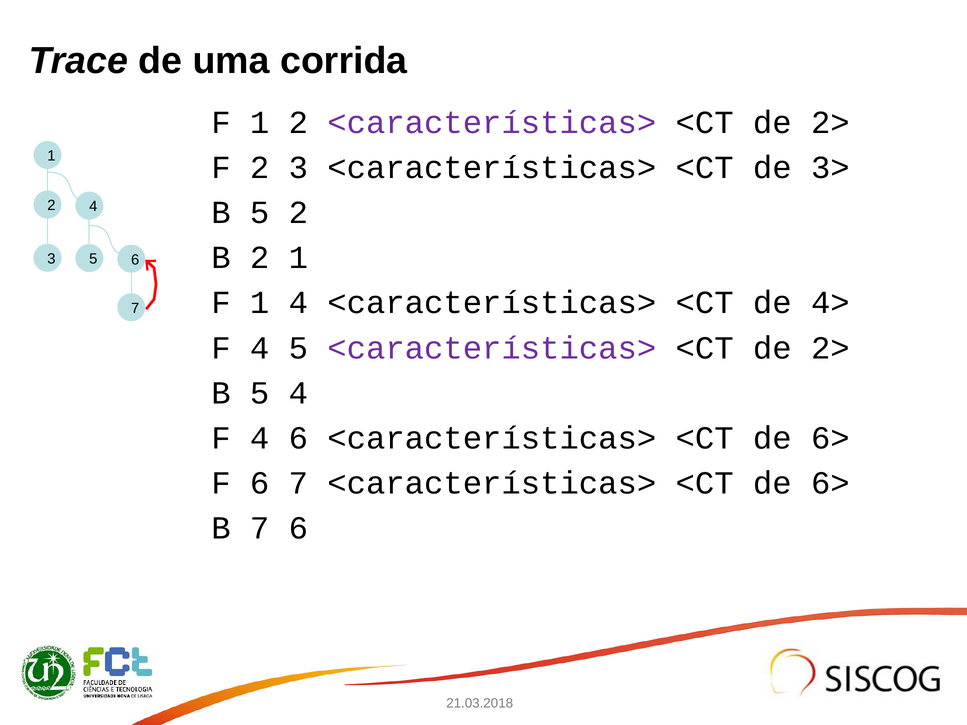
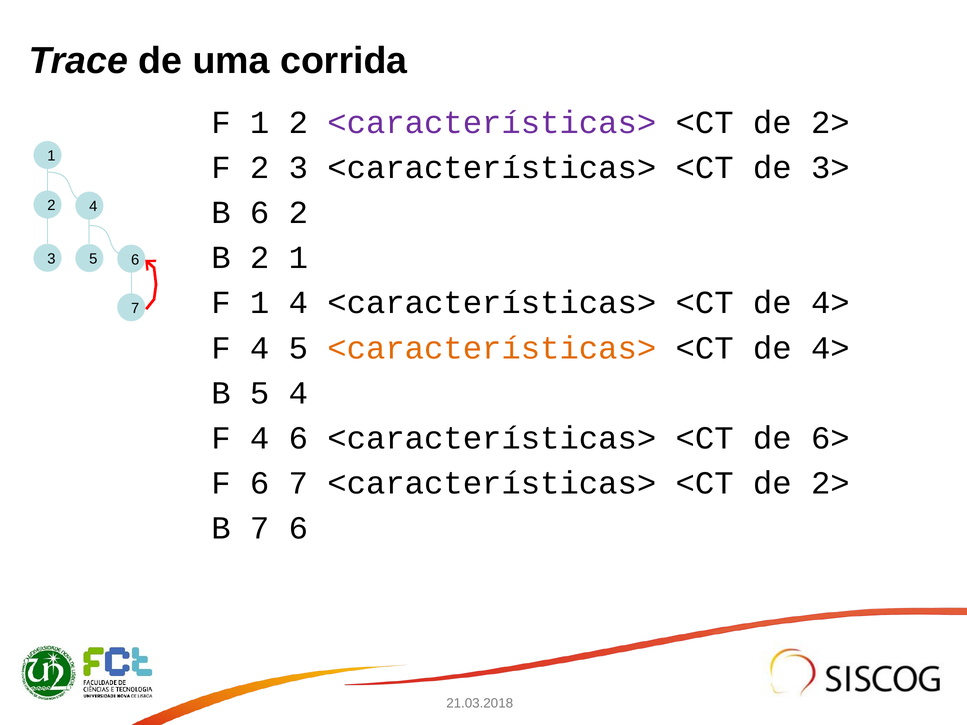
5: 5 -> 6 (260, 213)
<características> colour: purple -> orange (492, 348)
2>: 2> -> 4> (830, 348)
6>: 6> -> 2> (830, 483)
